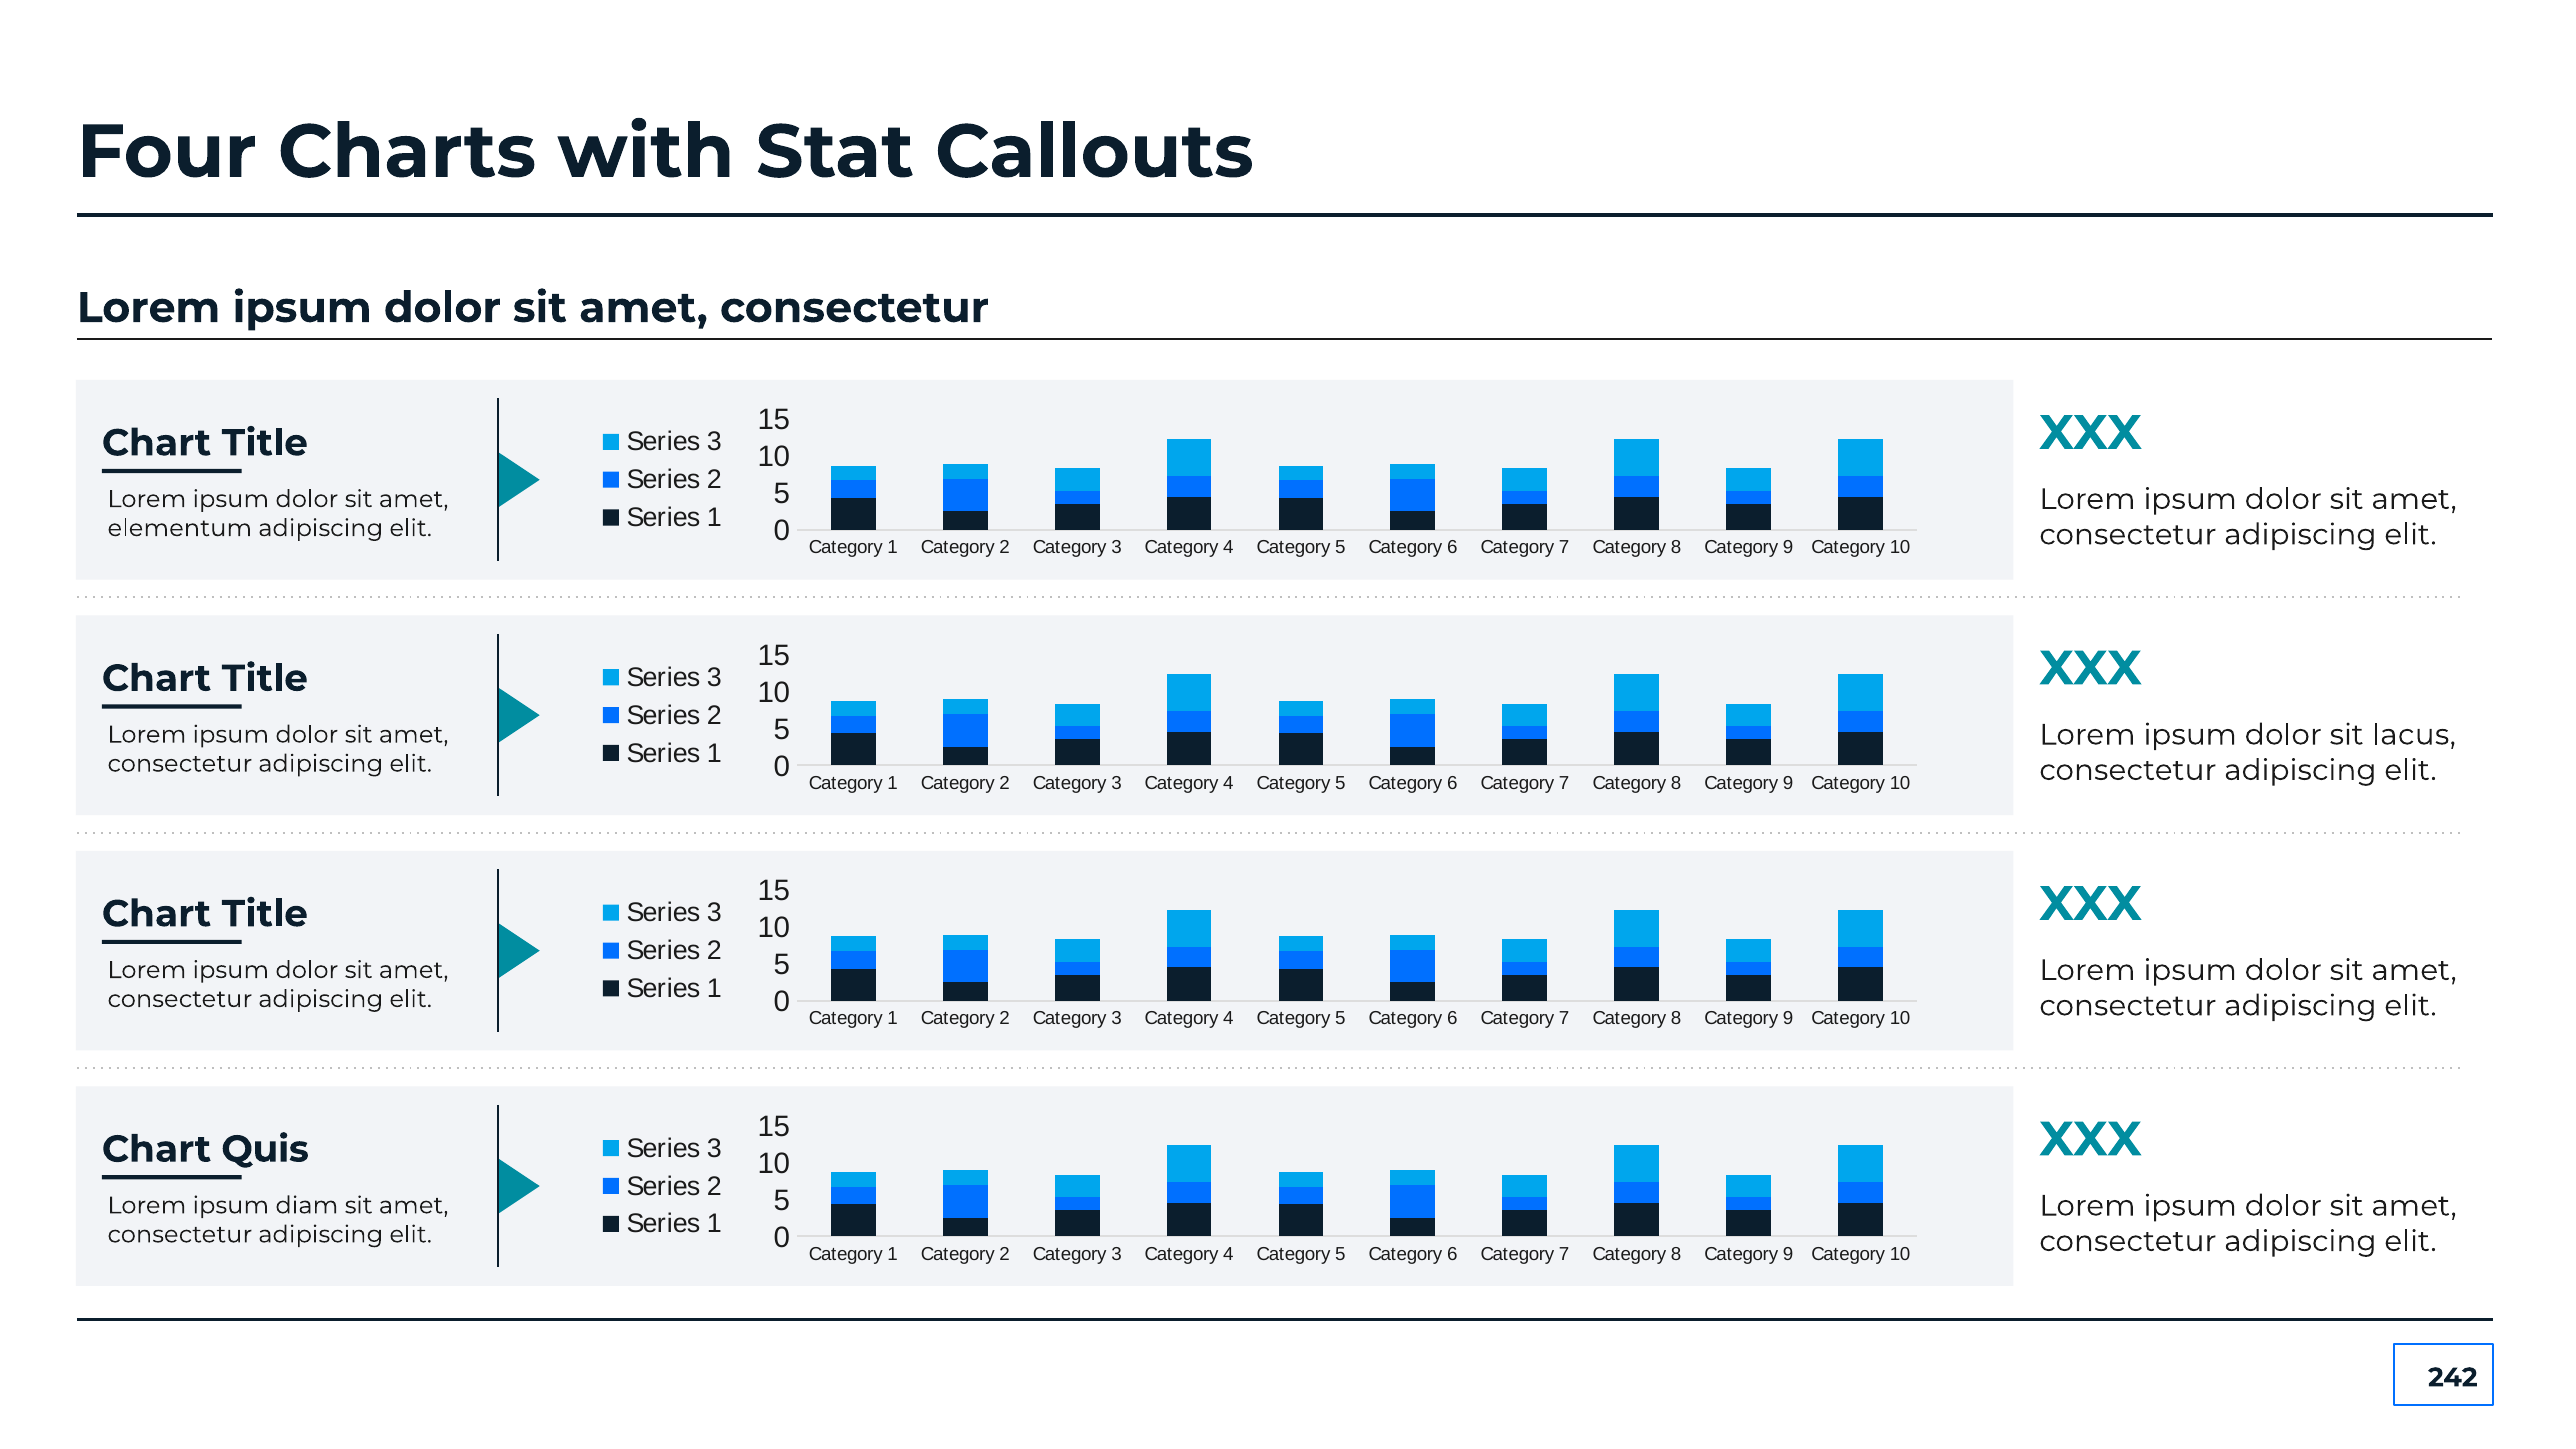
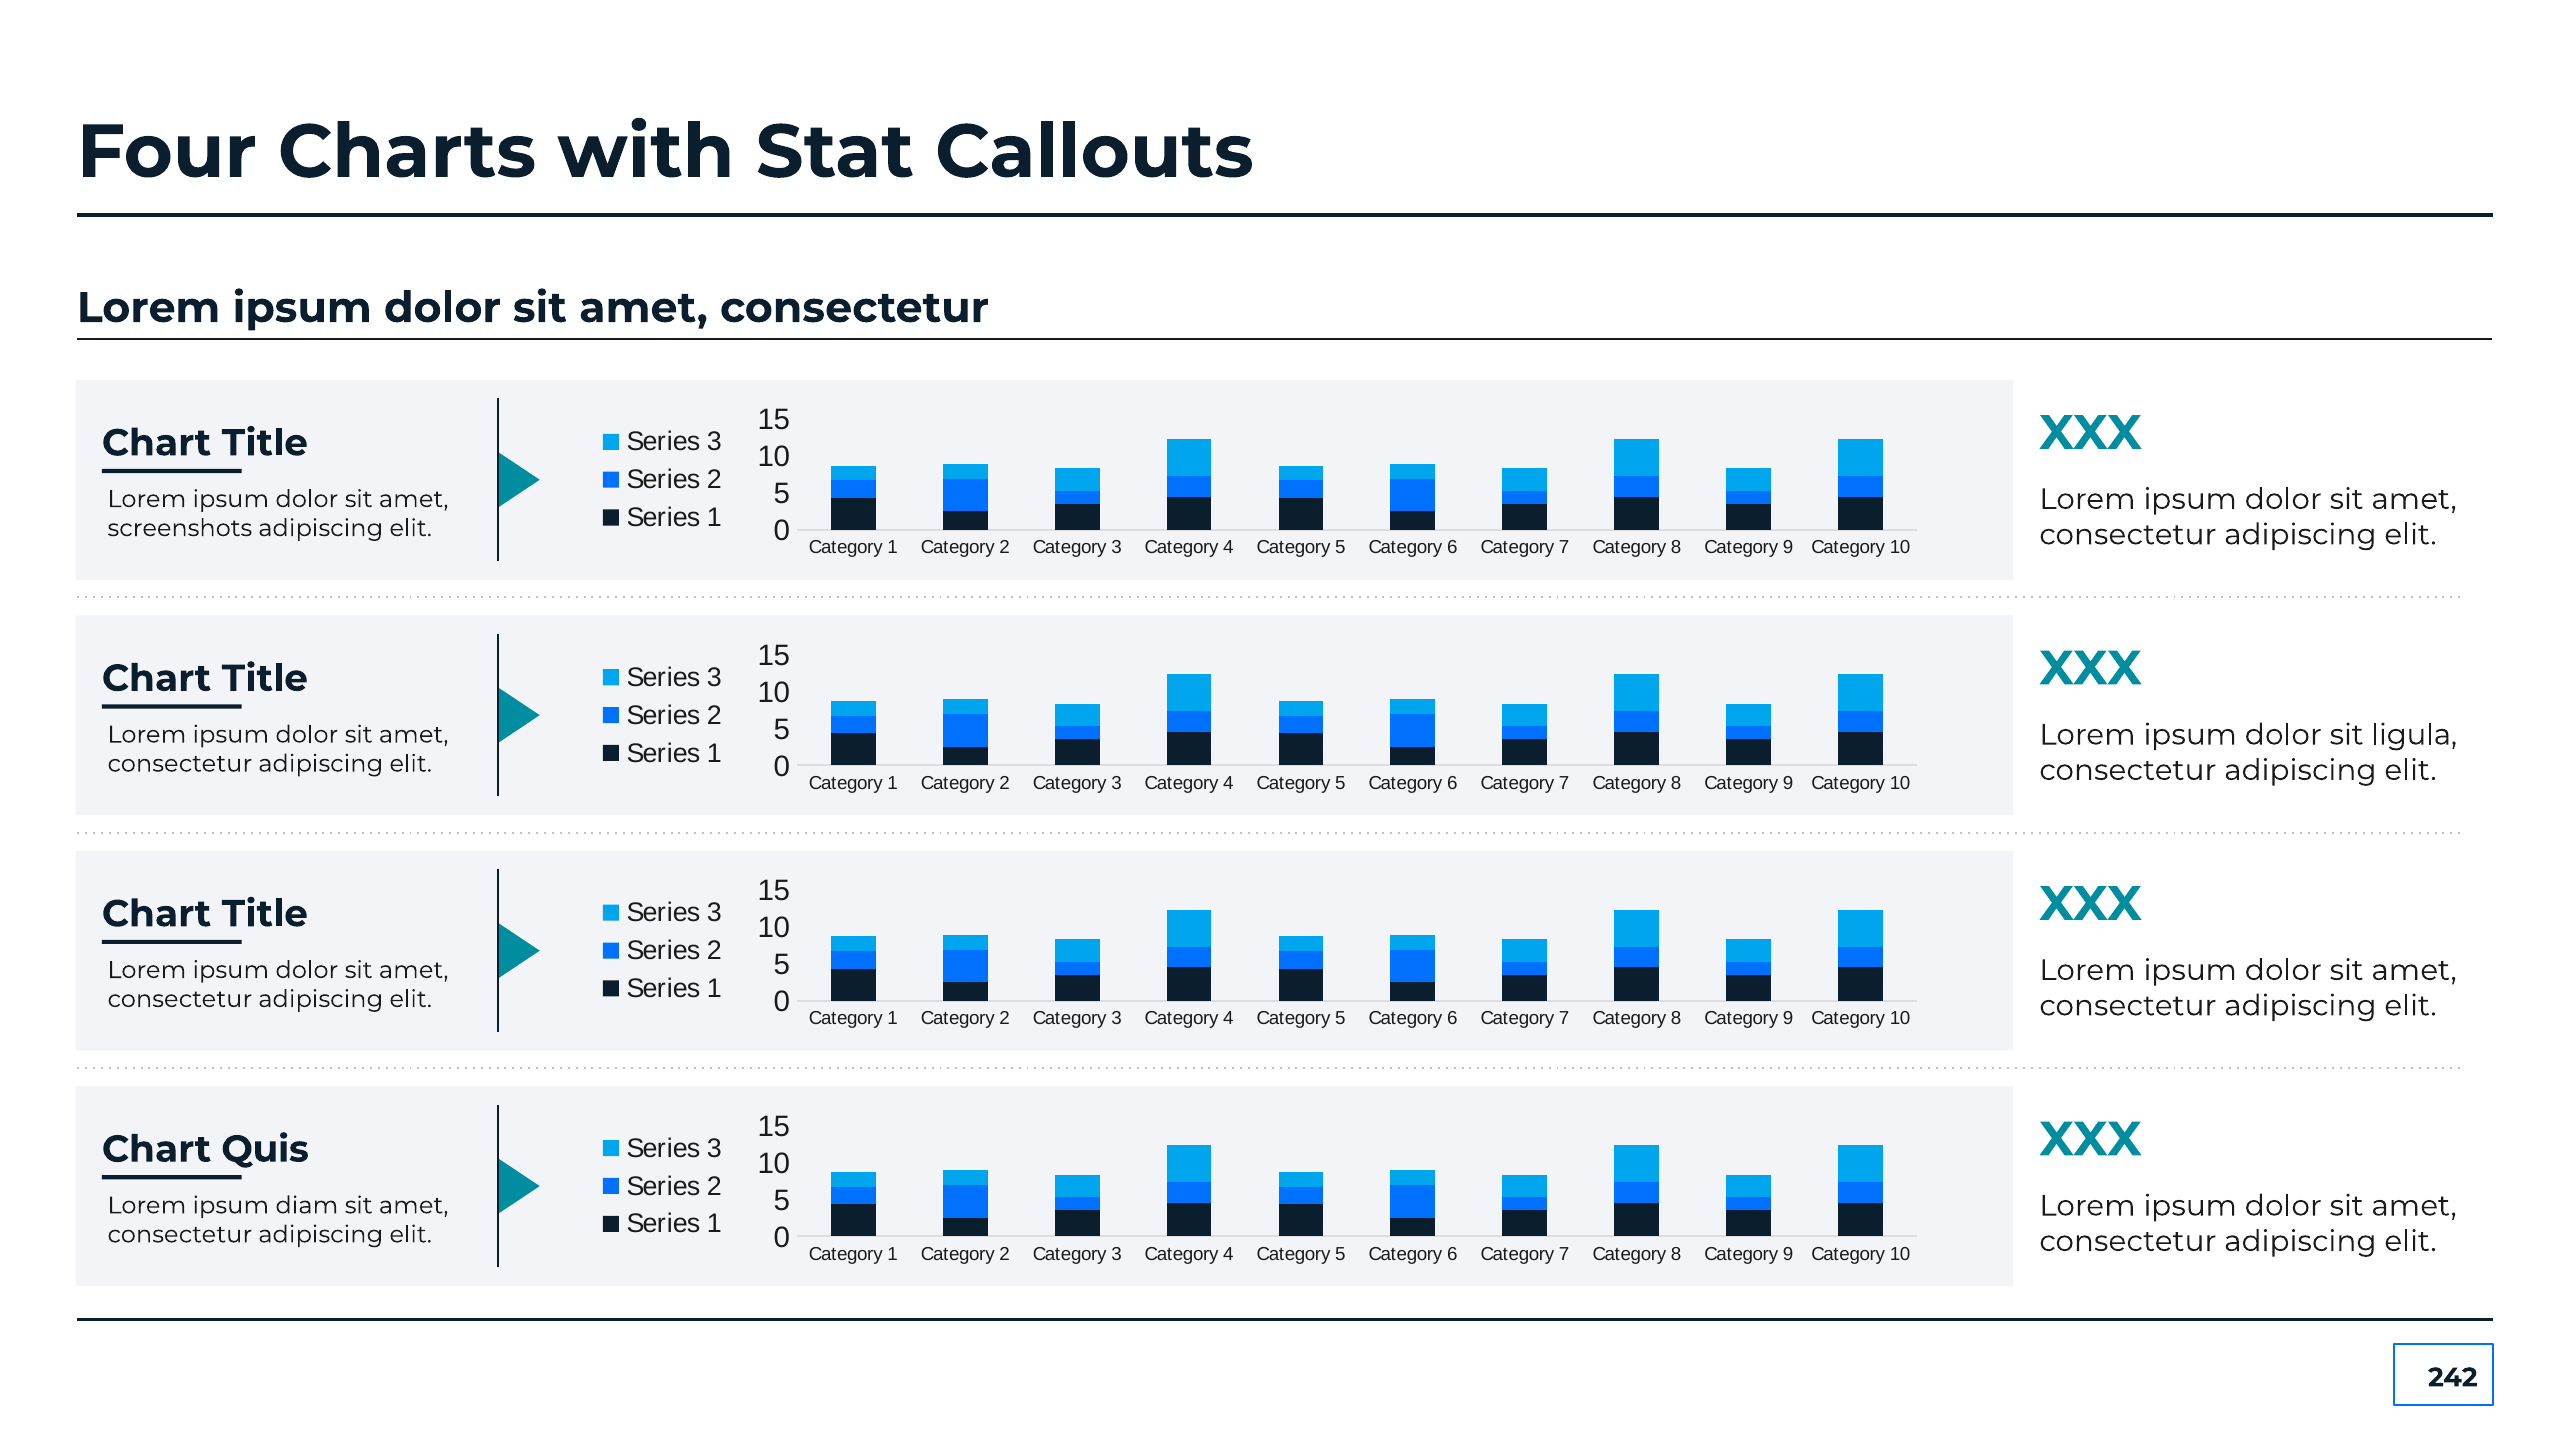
elementum: elementum -> screenshots (180, 528)
lacus: lacus -> ligula (2414, 735)
